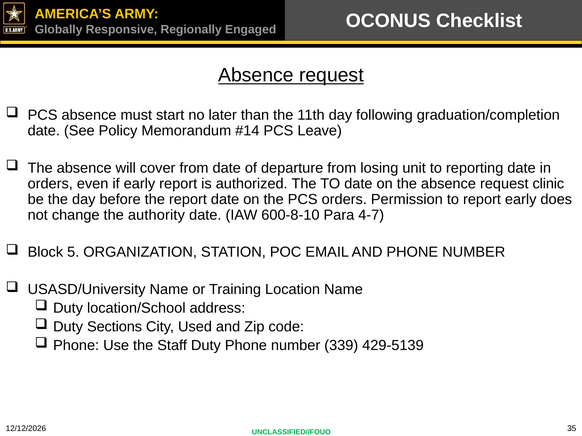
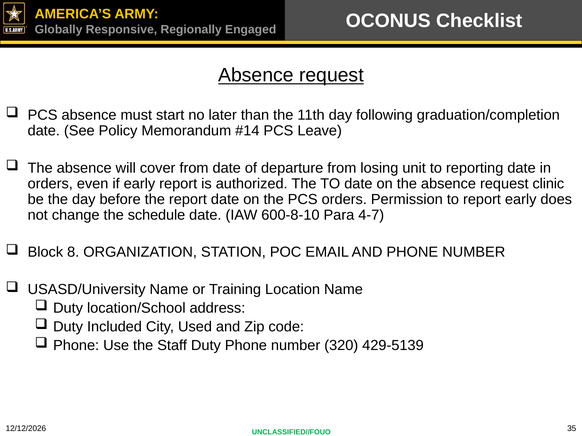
authority: authority -> schedule (157, 215)
5: 5 -> 8 (73, 252)
Sections: Sections -> Included (114, 327)
339: 339 -> 320 (341, 346)
